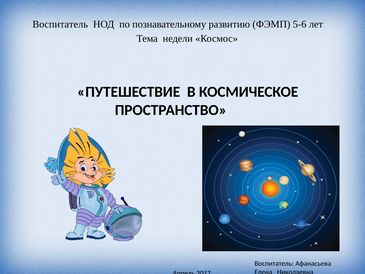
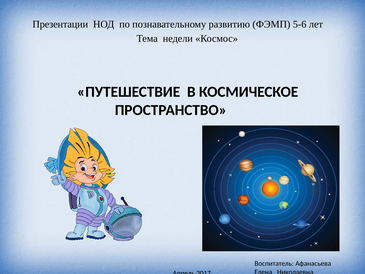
Воспитатель: Воспитатель -> Презентации (60, 24)
